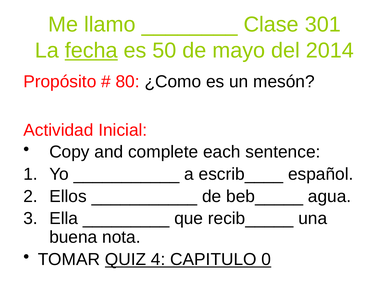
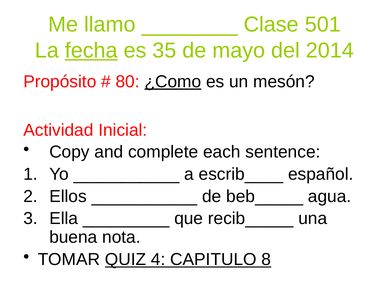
301: 301 -> 501 (323, 25)
50: 50 -> 35 (164, 50)
¿Como underline: none -> present (173, 82)
0: 0 -> 8 (266, 259)
